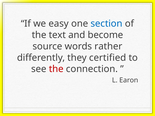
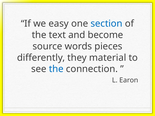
rather: rather -> pieces (108, 46)
certified: certified -> material (108, 58)
the colour: red -> blue (56, 69)
